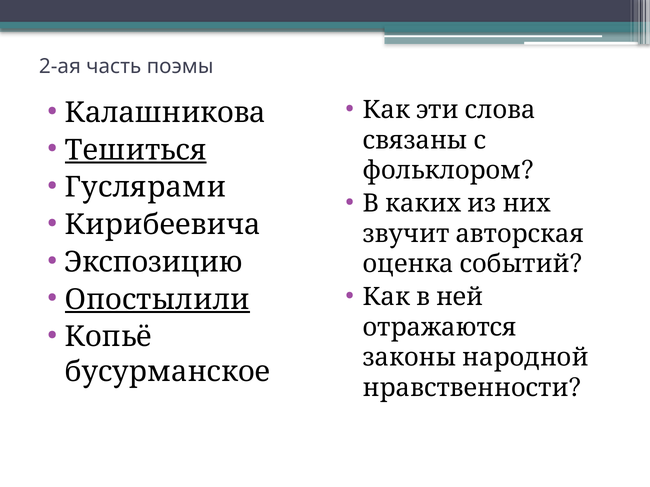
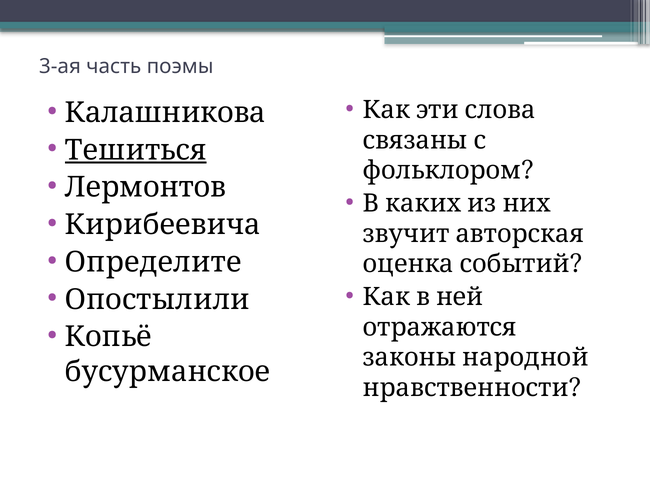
2-ая: 2-ая -> 3-ая (60, 66)
Гуслярами: Гуслярами -> Лермонтов (146, 188)
Экспозицию: Экспозицию -> Определите (153, 262)
Опостылили underline: present -> none (157, 300)
